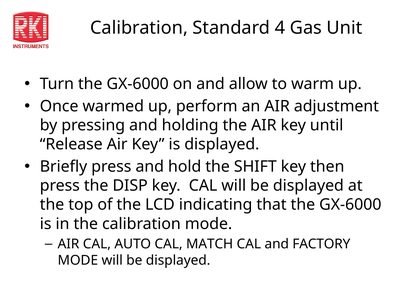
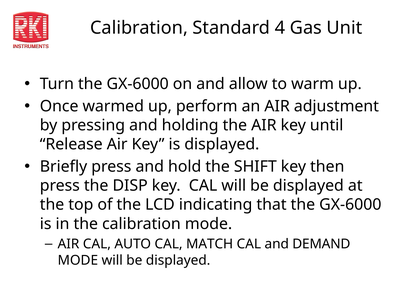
FACTORY: FACTORY -> DEMAND (321, 244)
